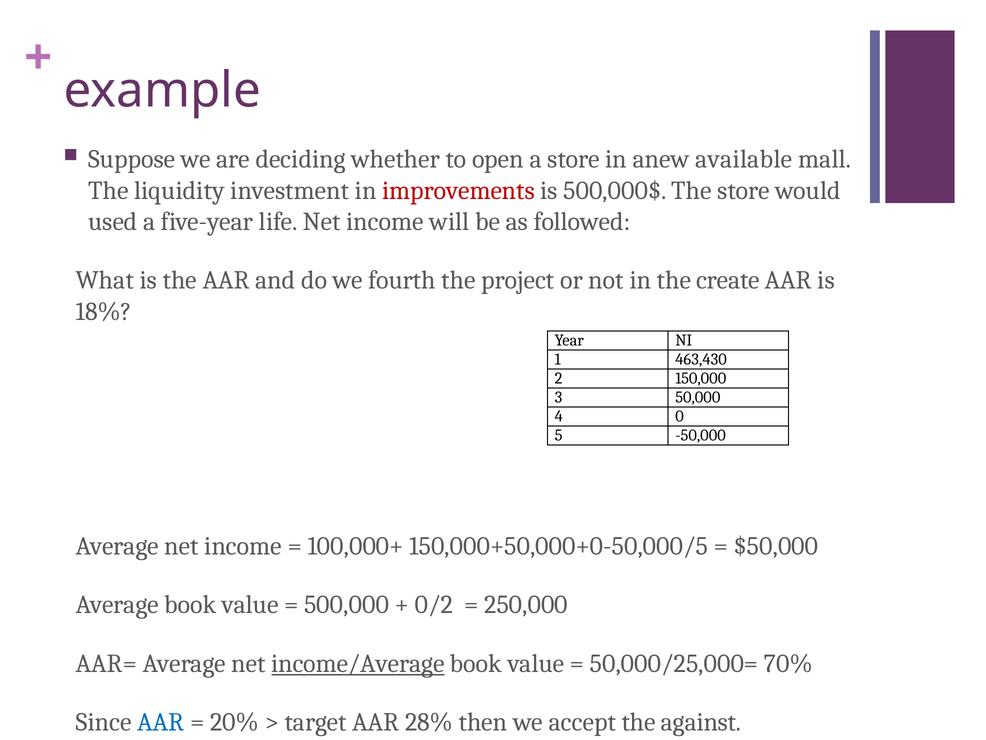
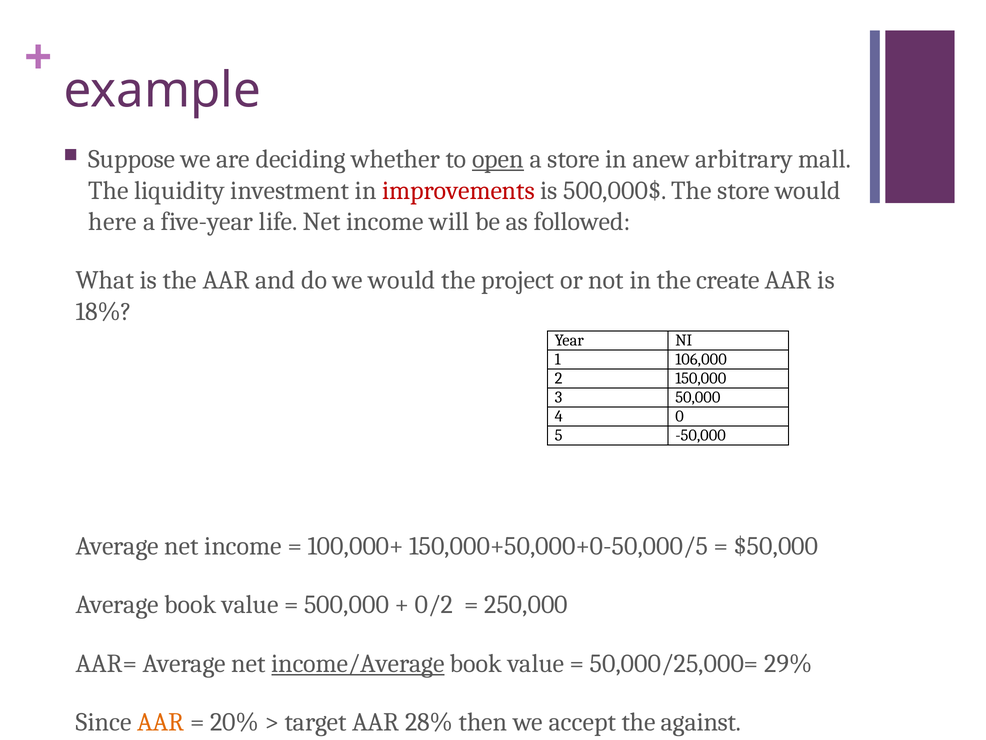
open underline: none -> present (498, 159)
available: available -> arbitrary (744, 159)
used: used -> here (113, 222)
we fourth: fourth -> would (402, 280)
463,430: 463,430 -> 106,000 (701, 359)
70%: 70% -> 29% (788, 663)
AAR colour: blue -> orange (161, 722)
